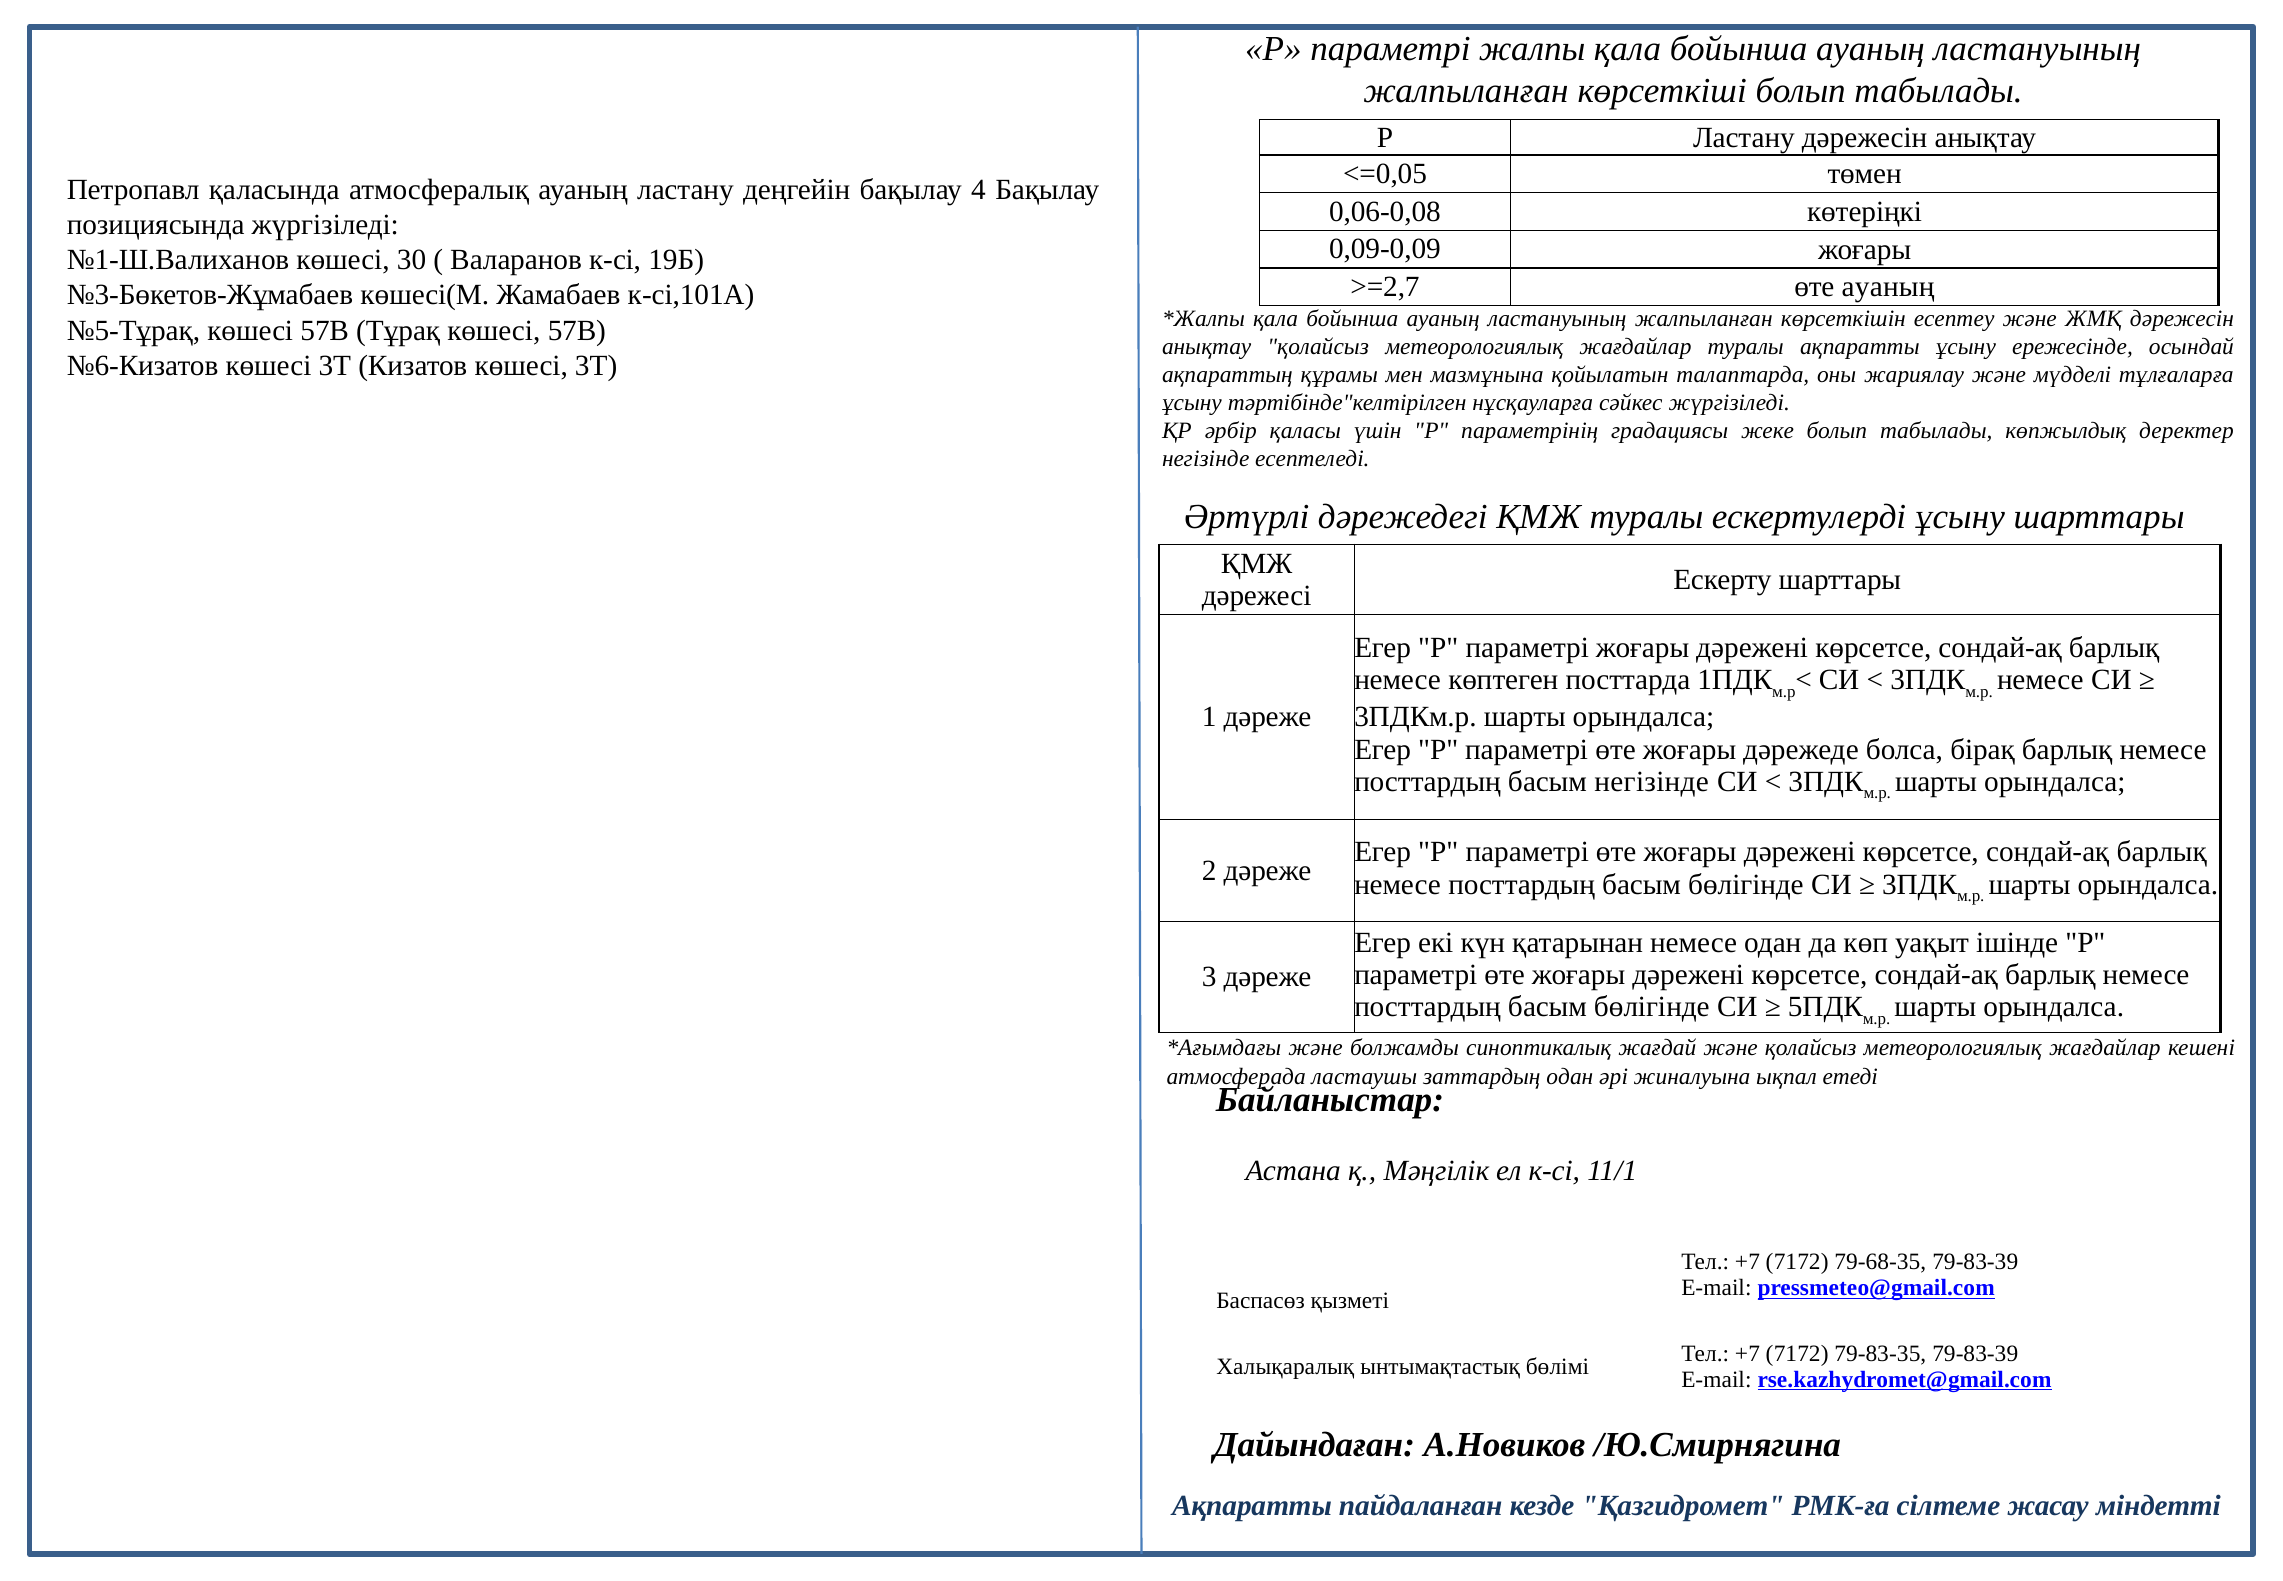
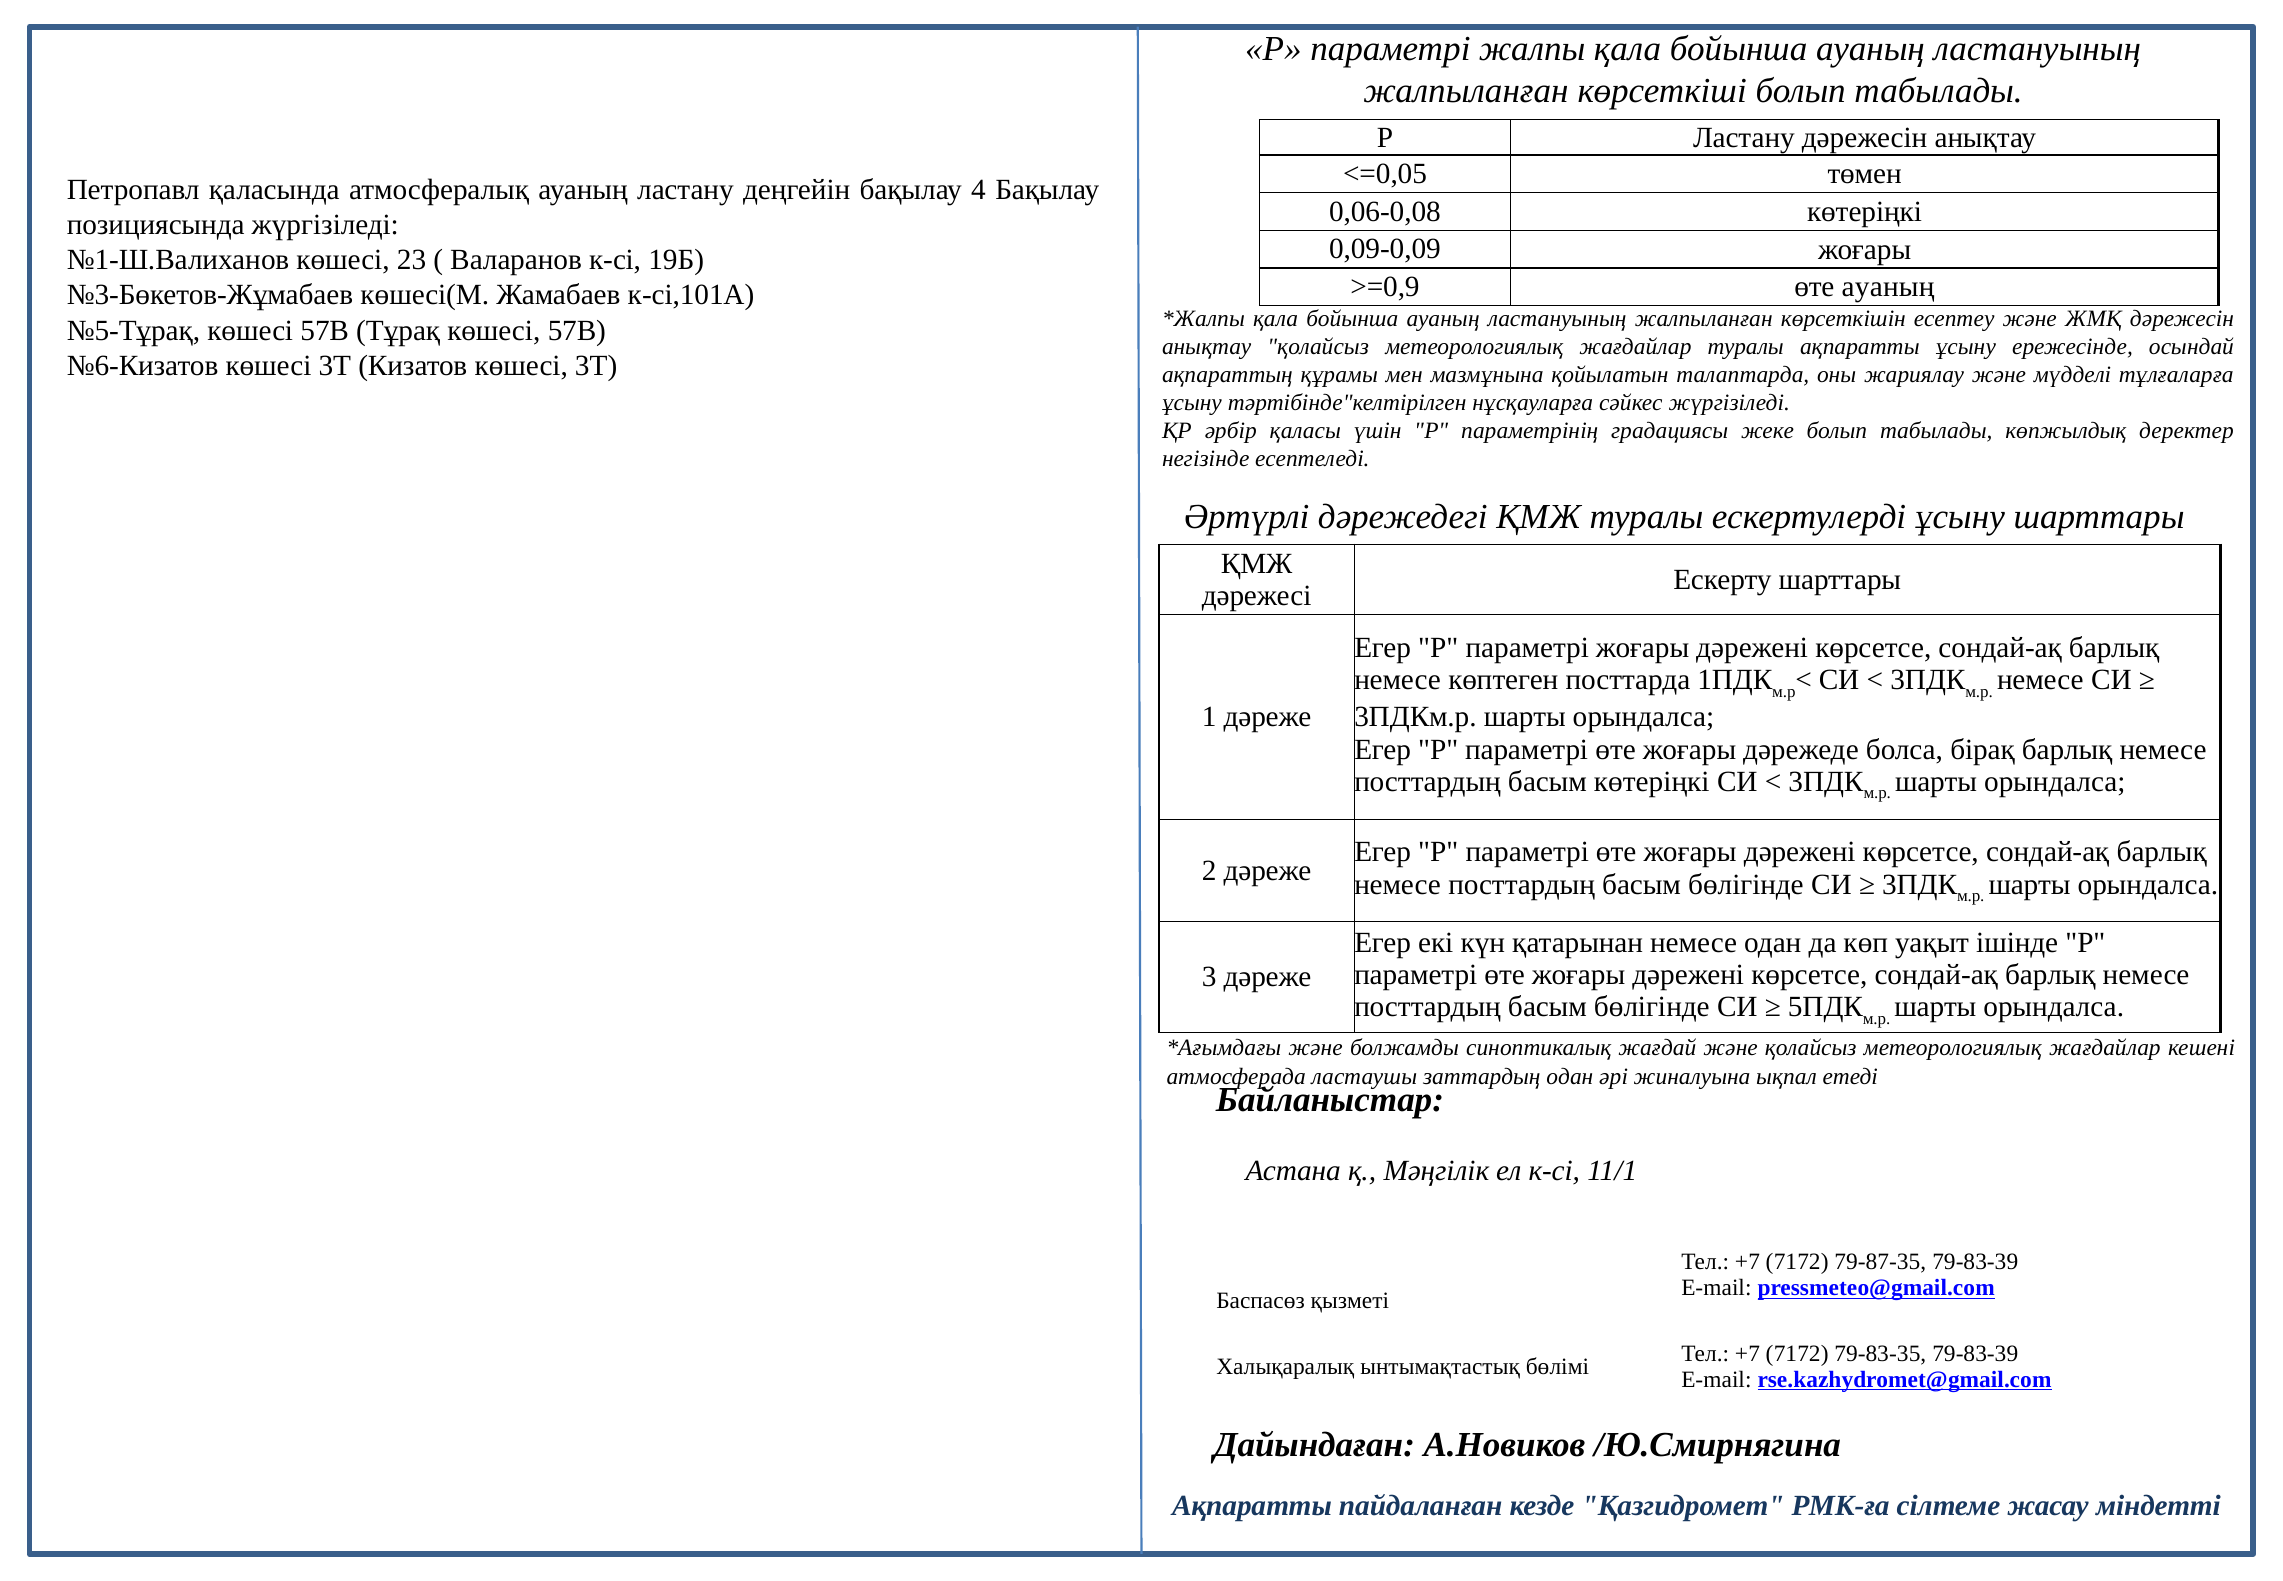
30: 30 -> 23 (412, 260)
>=2,7: >=2,7 -> >=0,9 (1385, 287)
басым негізінде: негізінде -> көтеріңкі (1652, 782)
79-68-35: 79-68-35 -> 79-87-35 (1880, 1262)
